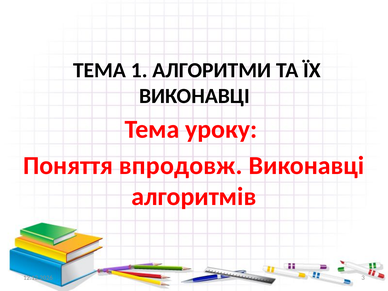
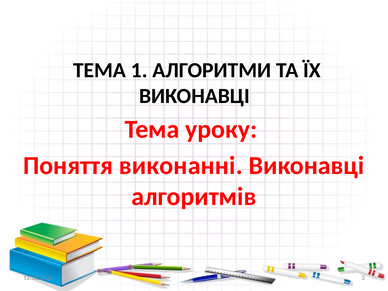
впродовж: впродовж -> виконанні (181, 166)
